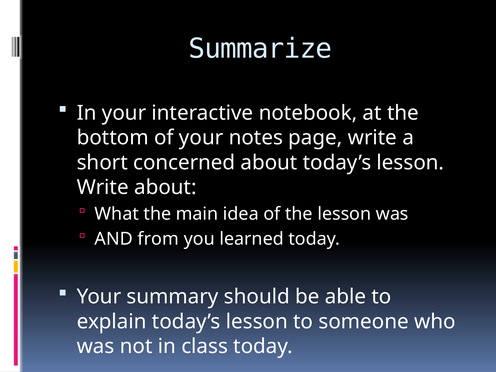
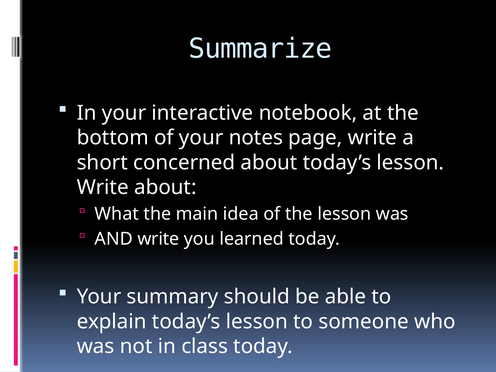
AND from: from -> write (158, 239)
